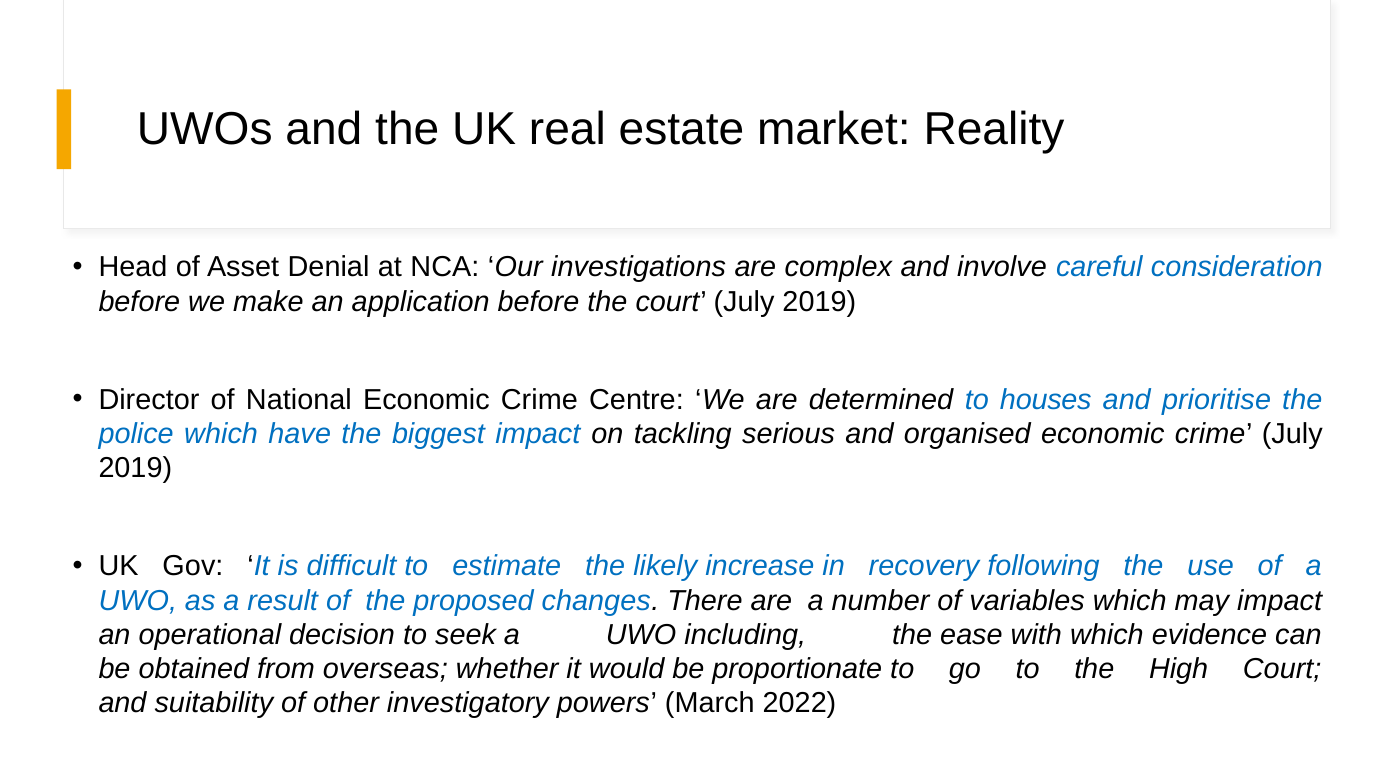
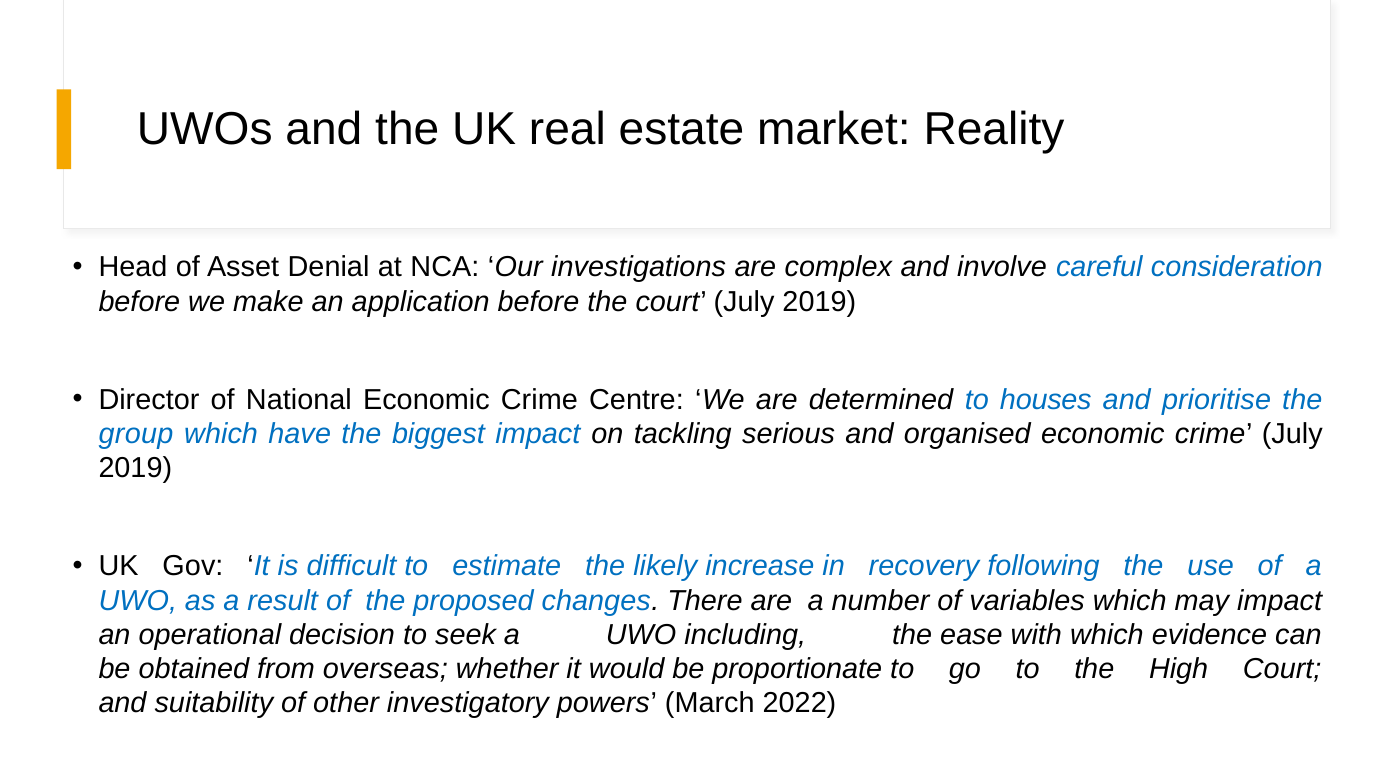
police: police -> group (136, 434)
